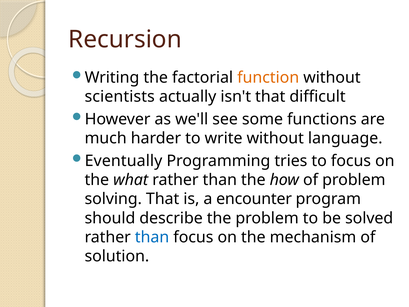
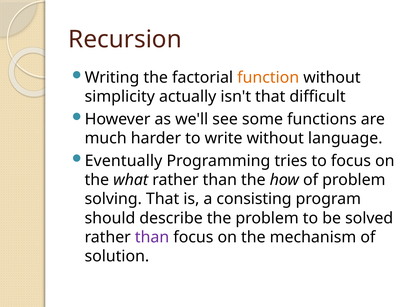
scientists: scientists -> simplicity (120, 97)
encounter: encounter -> consisting (254, 199)
than colour: blue -> purple (152, 237)
